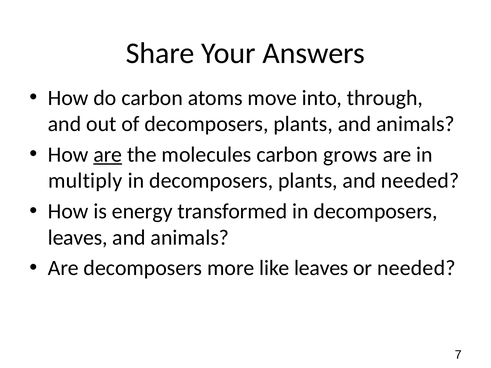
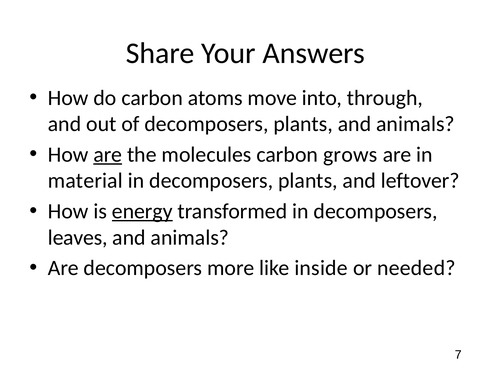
multiply: multiply -> material (85, 181)
and needed: needed -> leftover (420, 181)
energy underline: none -> present (142, 211)
like leaves: leaves -> inside (321, 268)
